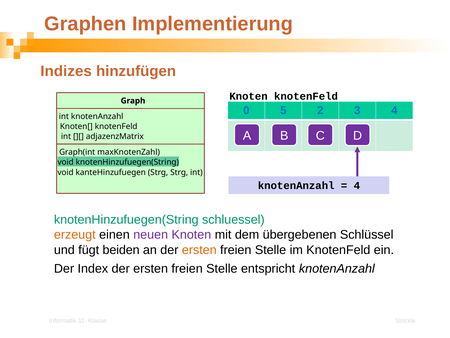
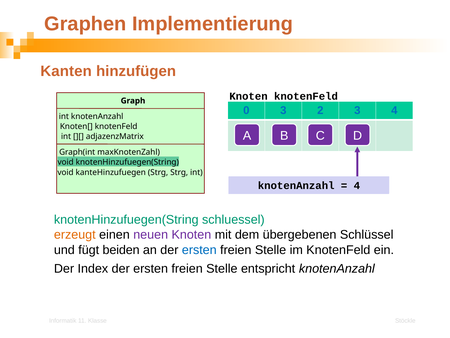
Indizes: Indizes -> Kanten (66, 71)
0 5: 5 -> 3 (283, 110)
ersten colour: orange -> blue (199, 250)
